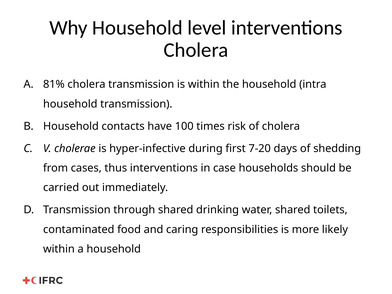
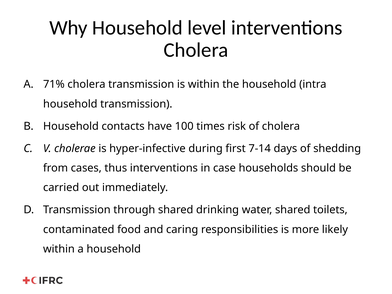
81%: 81% -> 71% (54, 84)
7-20: 7-20 -> 7-14 (260, 148)
